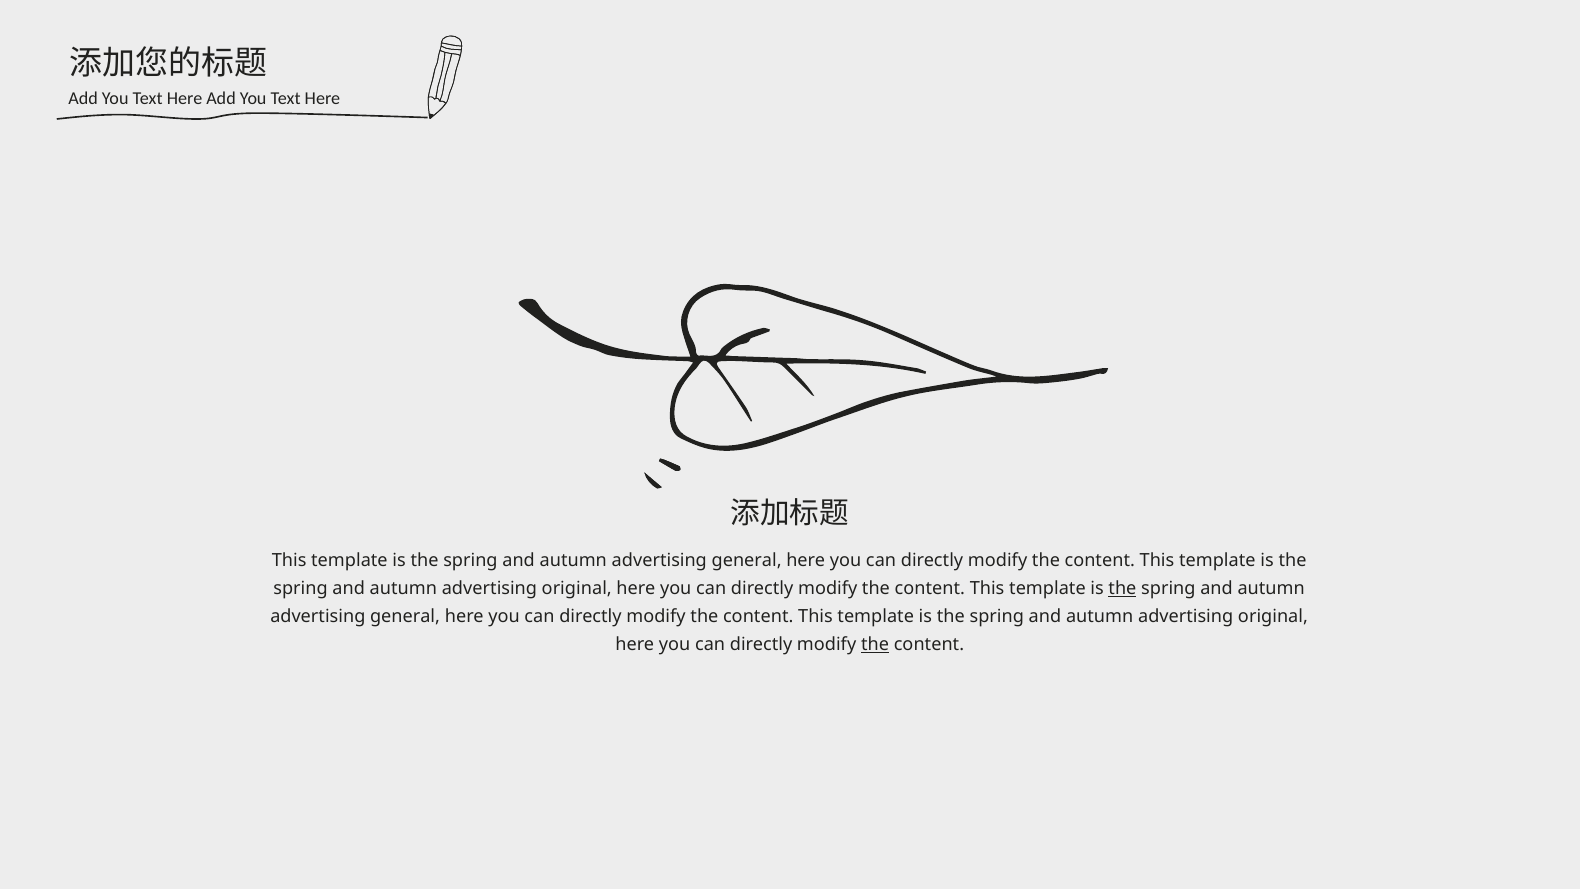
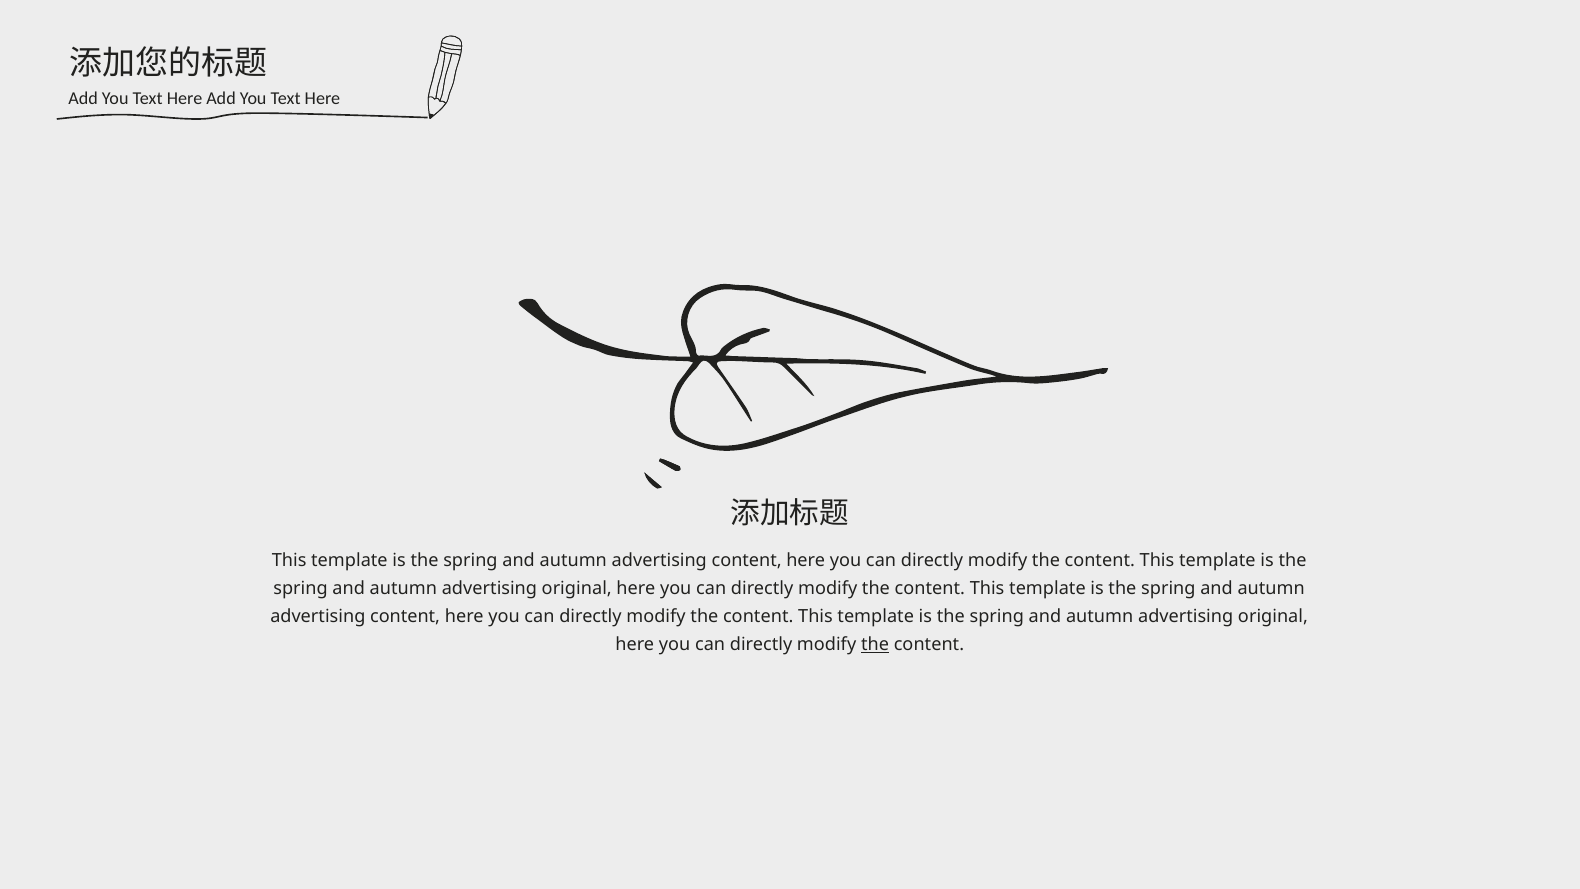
general: general -> content (747, 560)
the underline: present -> none (1122, 588)
general: general -> content (405, 617)
